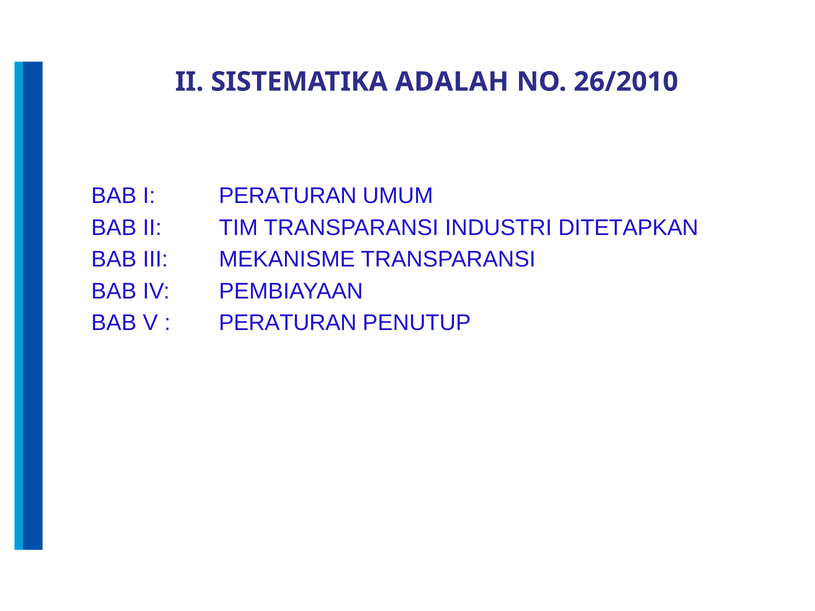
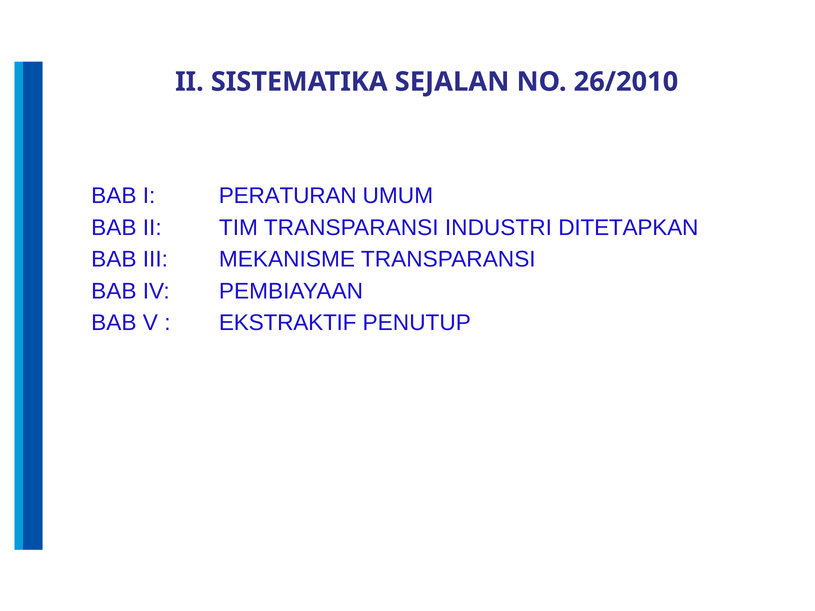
ADALAH: ADALAH -> SEJALAN (452, 82)
PERATURAN: PERATURAN -> EKSTRAKTIF (288, 323)
